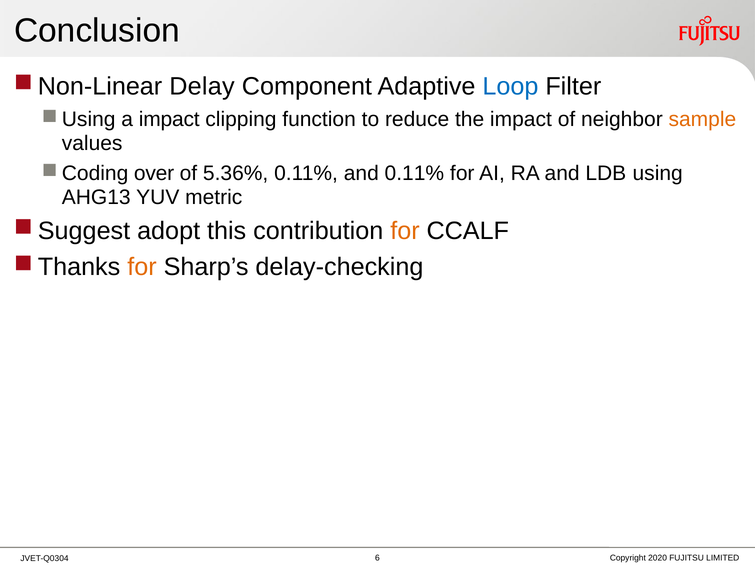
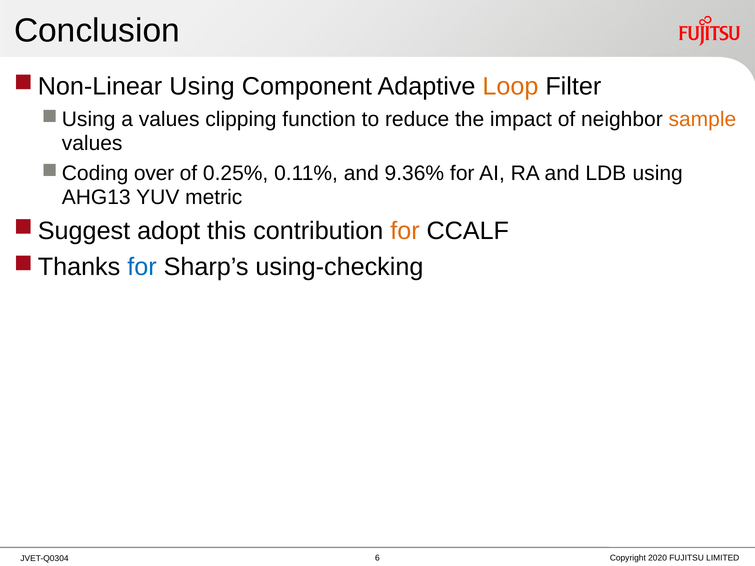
Delay: Delay -> Using (202, 86)
Loop colour: blue -> orange (510, 86)
a impact: impact -> values (169, 119)
5.36%: 5.36% -> 0.25% (236, 174)
and 0.11%: 0.11% -> 9.36% (414, 174)
for colour: orange -> blue (142, 267)
delay-checking: delay-checking -> using-checking (339, 267)
